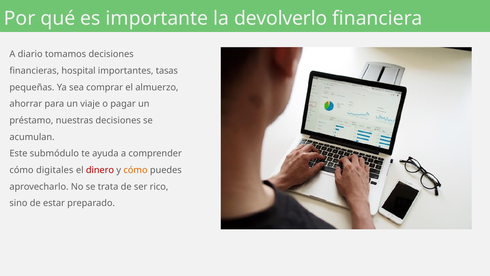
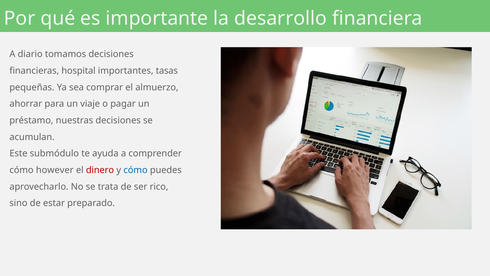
devolverlo: devolverlo -> desarrollo (281, 18)
digitales: digitales -> however (55, 170)
cómo colour: orange -> blue (135, 170)
